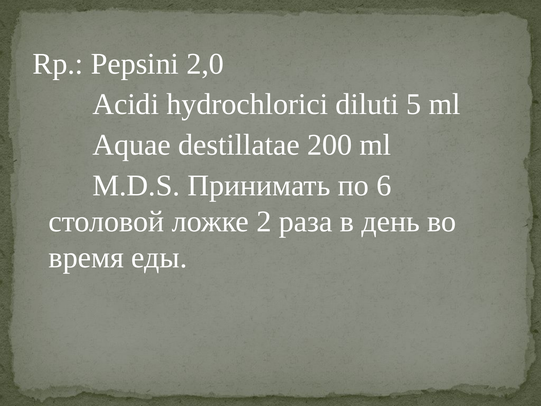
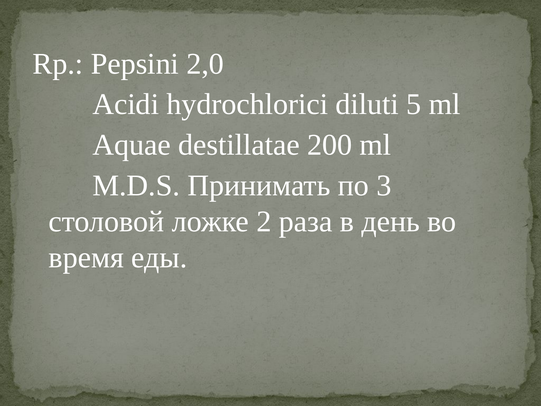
6: 6 -> 3 (384, 185)
